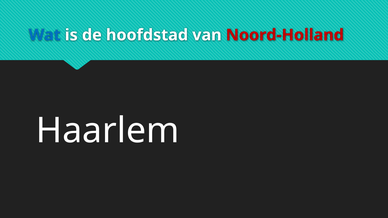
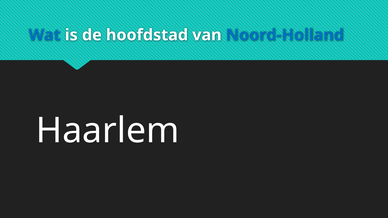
Noord-Holland colour: red -> blue (285, 35)
